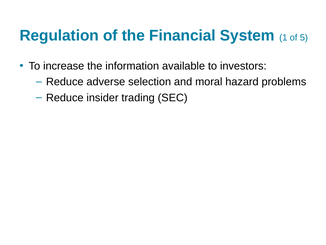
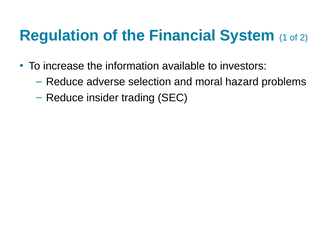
5: 5 -> 2 (304, 37)
